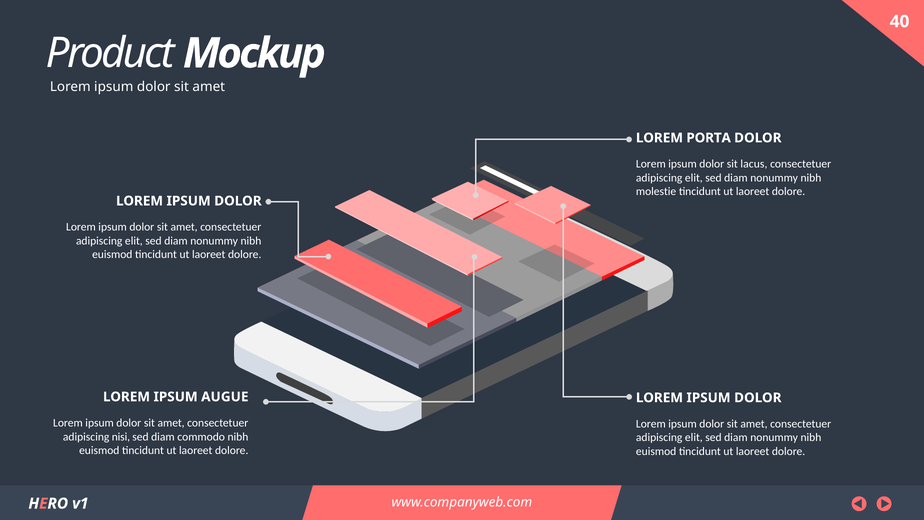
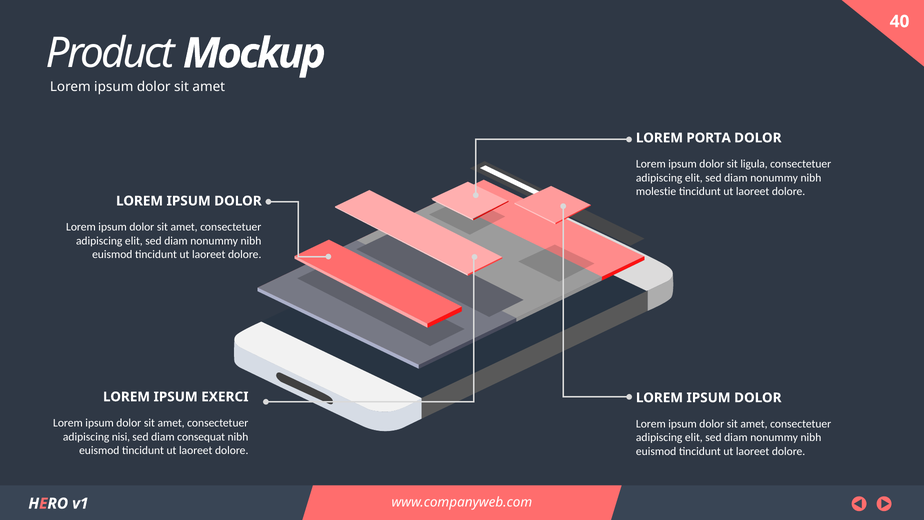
lacus: lacus -> ligula (754, 164)
AUGUE: AUGUE -> EXERCI (225, 397)
commodo: commodo -> consequat (201, 437)
